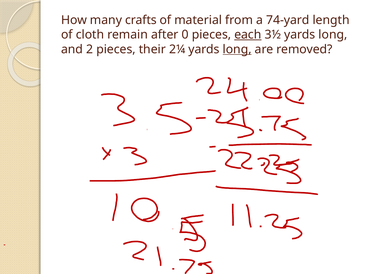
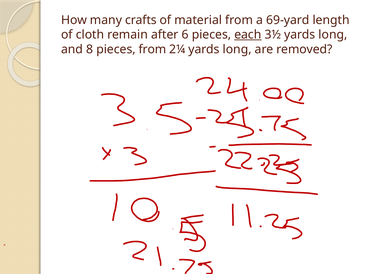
74-yard: 74-yard -> 69-yard (288, 20)
0: 0 -> 6 (185, 35)
2: 2 -> 8 (90, 49)
pieces their: their -> from (152, 49)
long underline: present -> none (237, 49)
